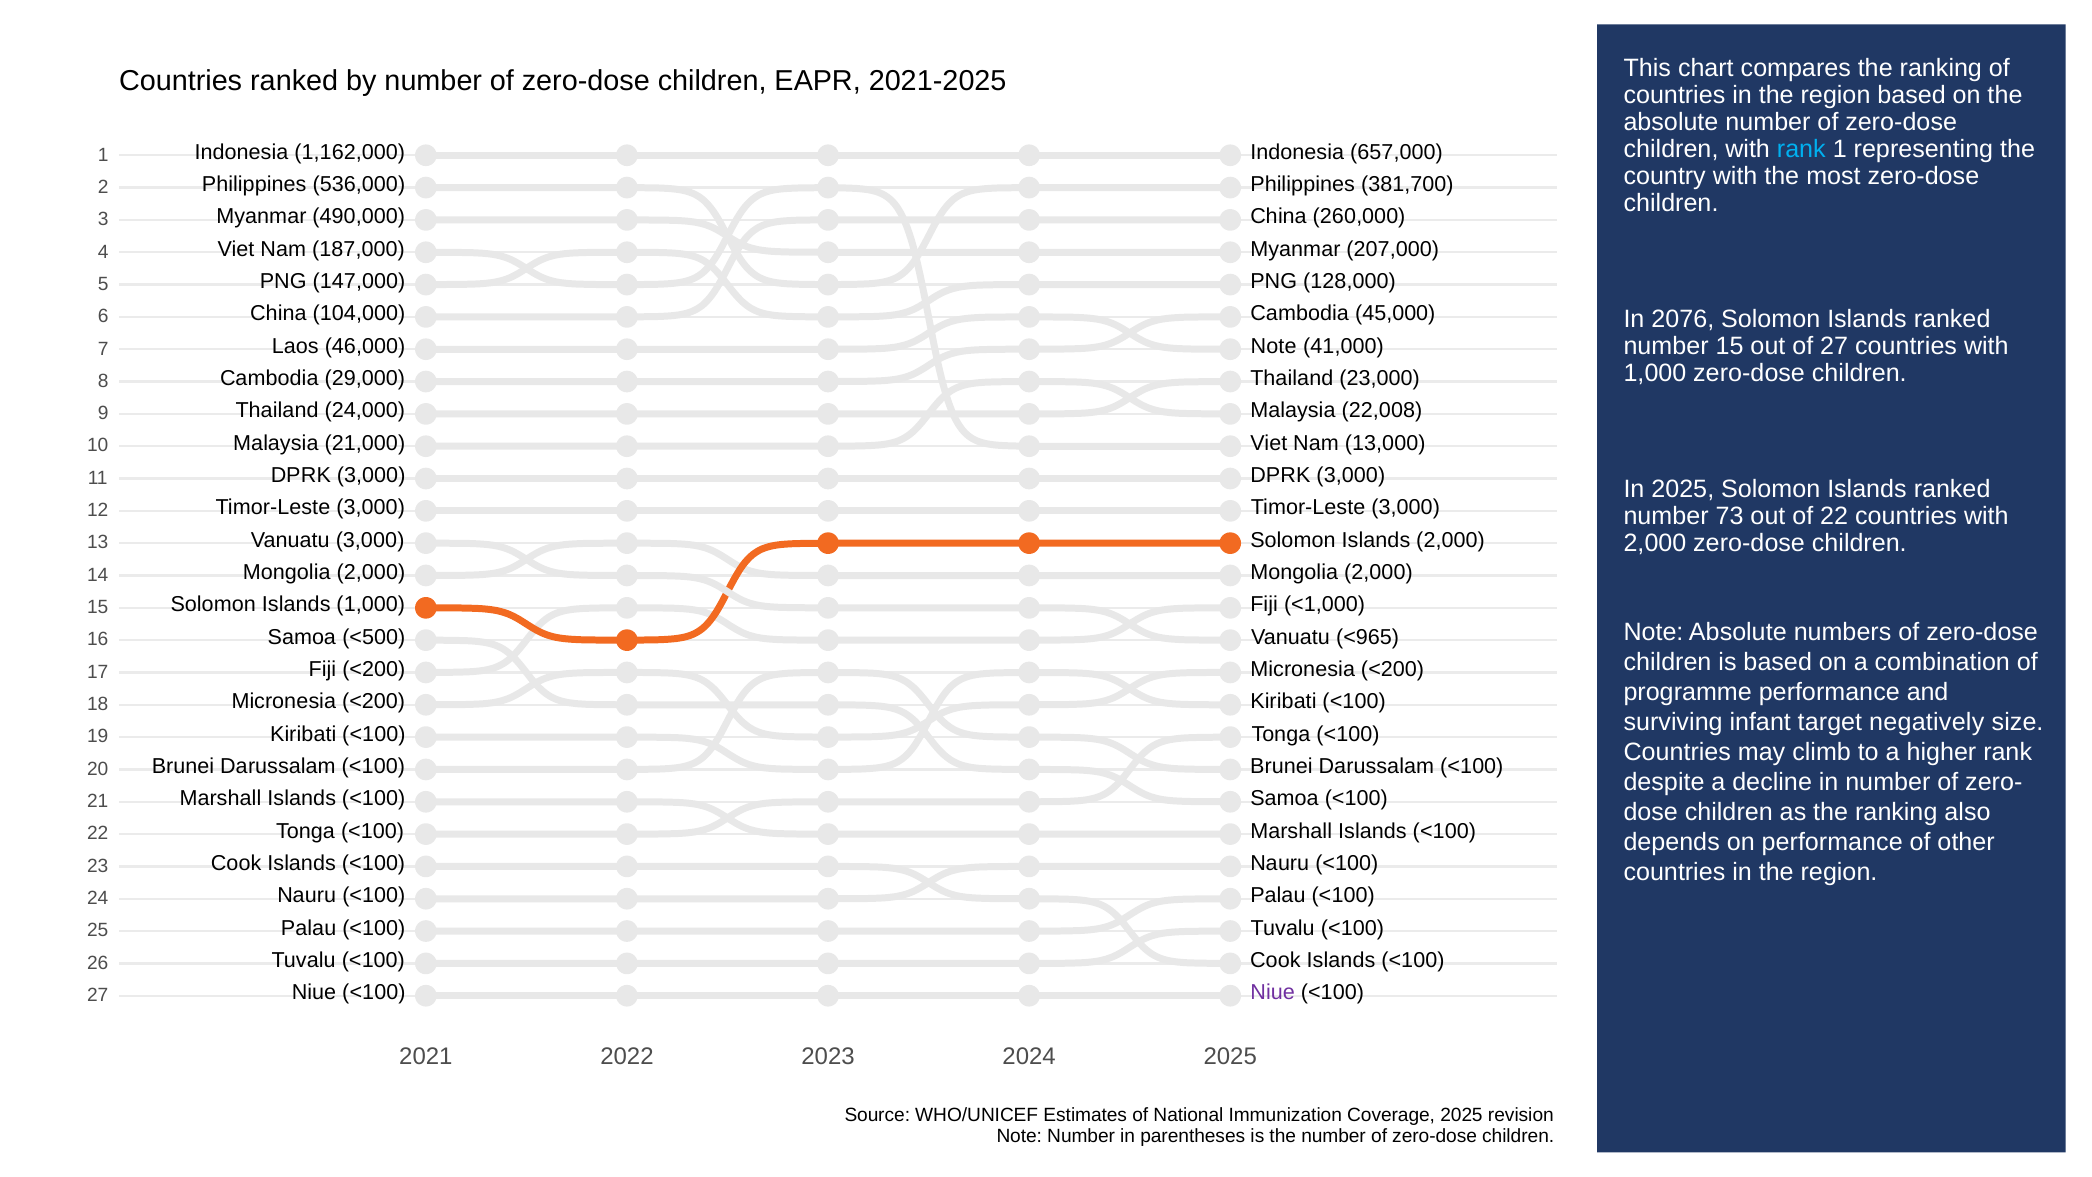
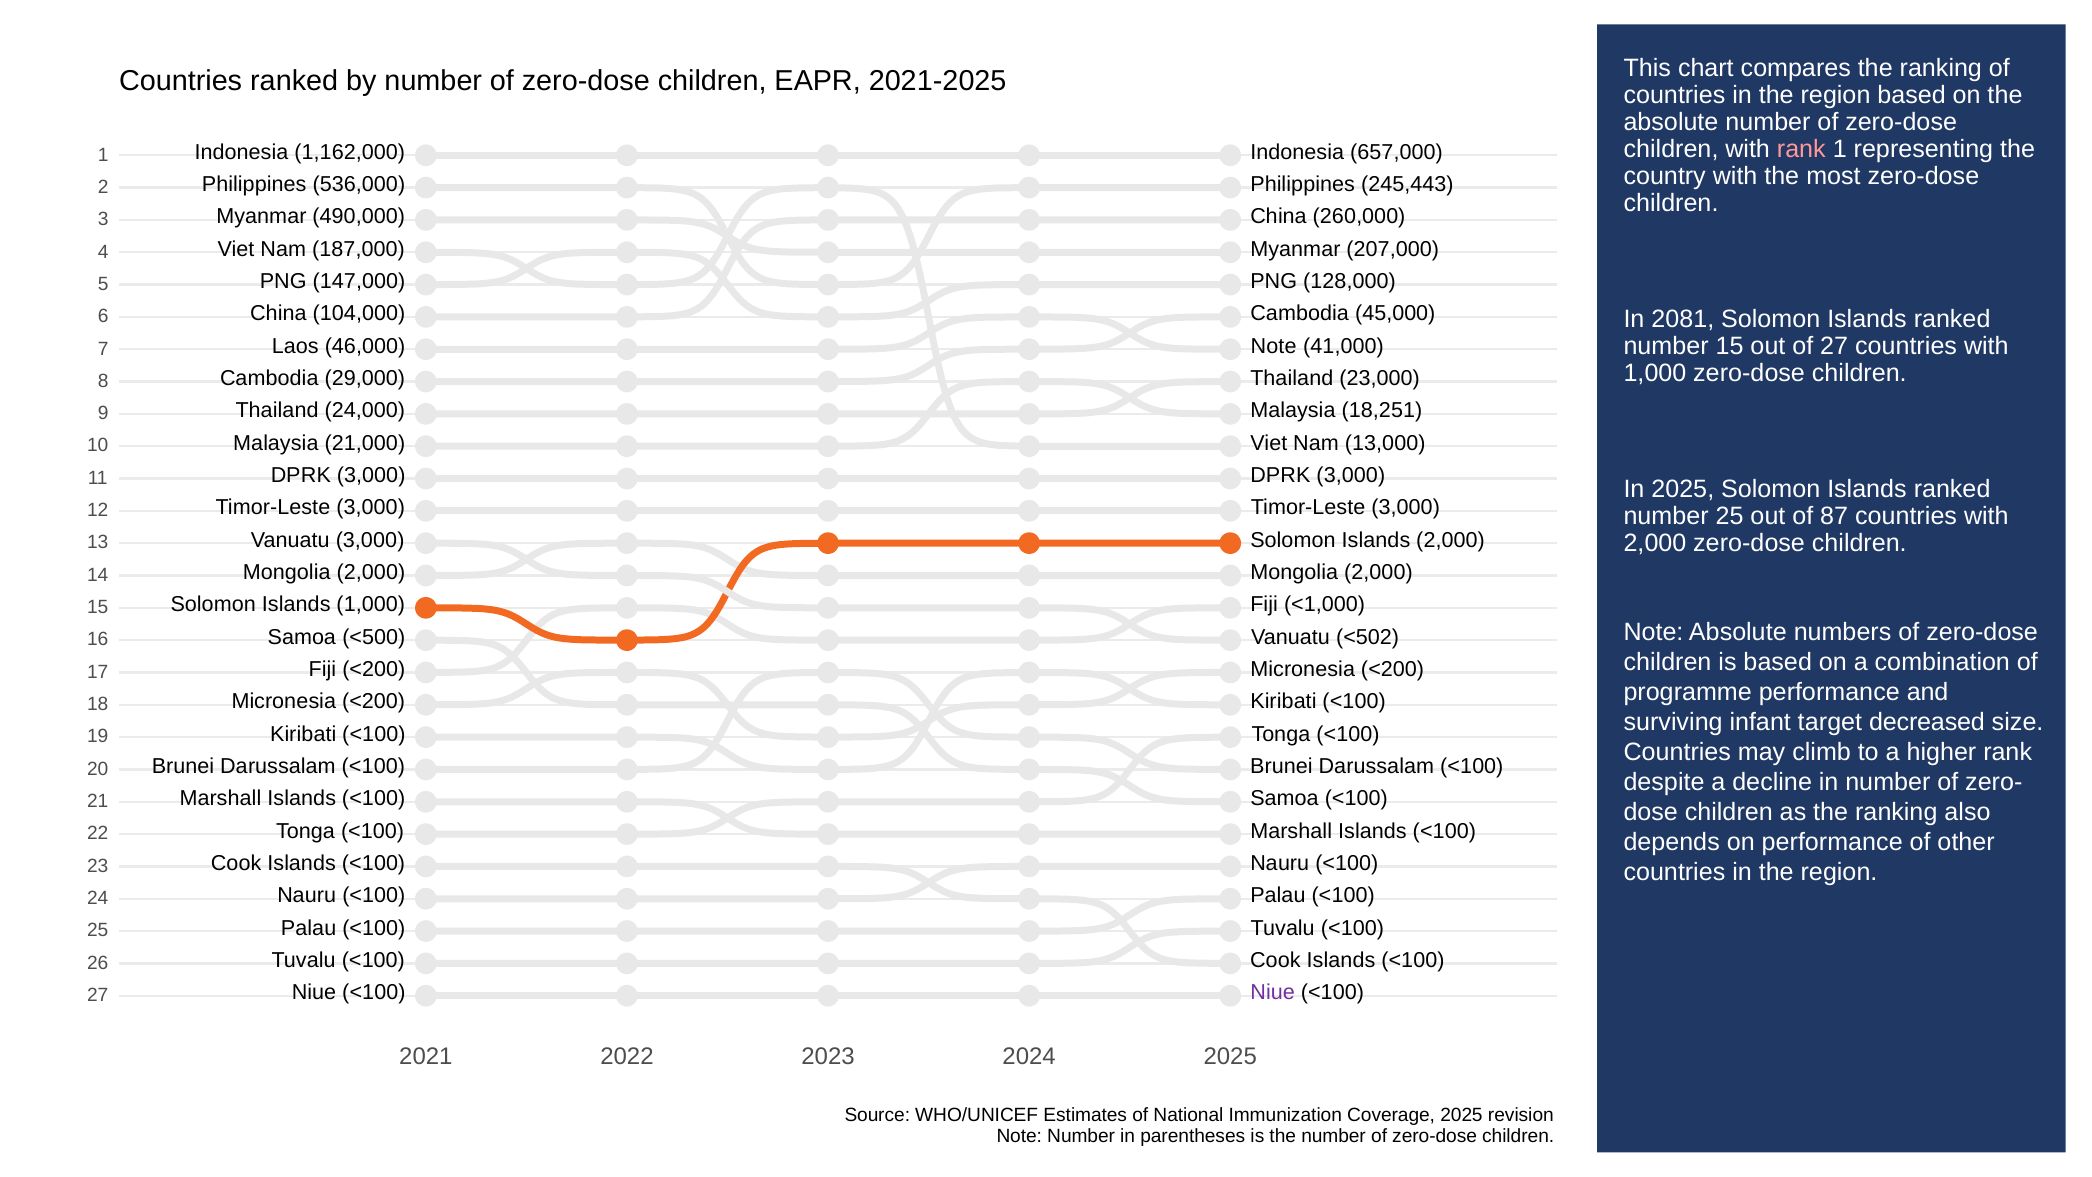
rank colour: light blue -> pink (1801, 149)
381,700: 381,700 -> 245,443 (1407, 185)
2076: 2076 -> 2081 (1683, 319)
22,008: 22,008 -> 18,251 (1382, 411)
number 73: 73 -> 25 (1730, 516)
of 22: 22 -> 87 (1834, 516)
<965: <965 -> <502 (1368, 637)
negatively: negatively -> decreased (1927, 722)
